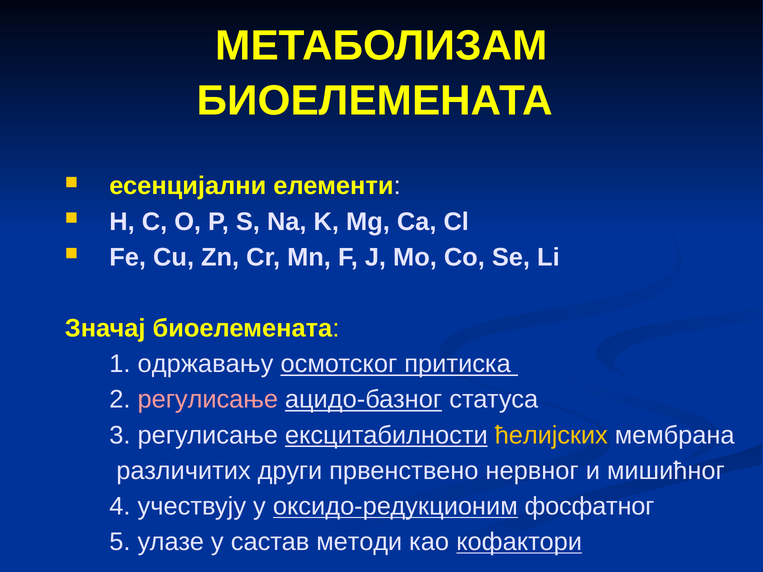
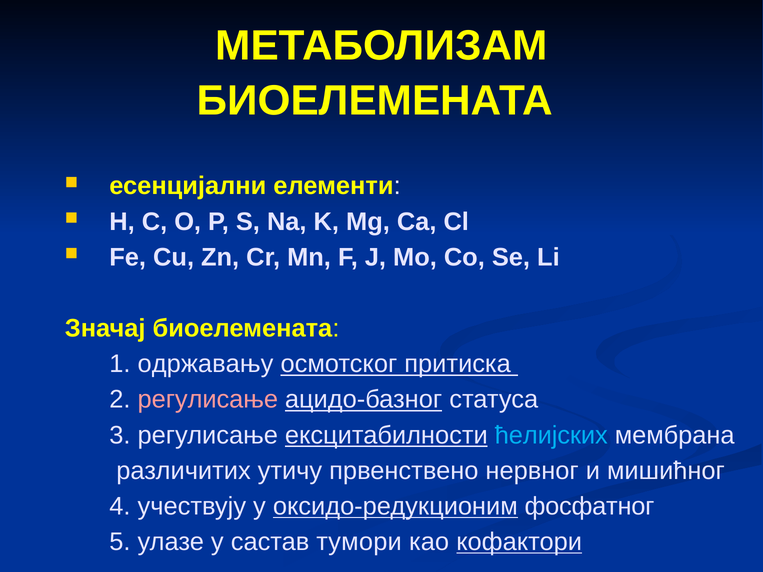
ћелијских colour: yellow -> light blue (551, 435)
други: други -> утичу (290, 471)
методи: методи -> тумори (359, 542)
